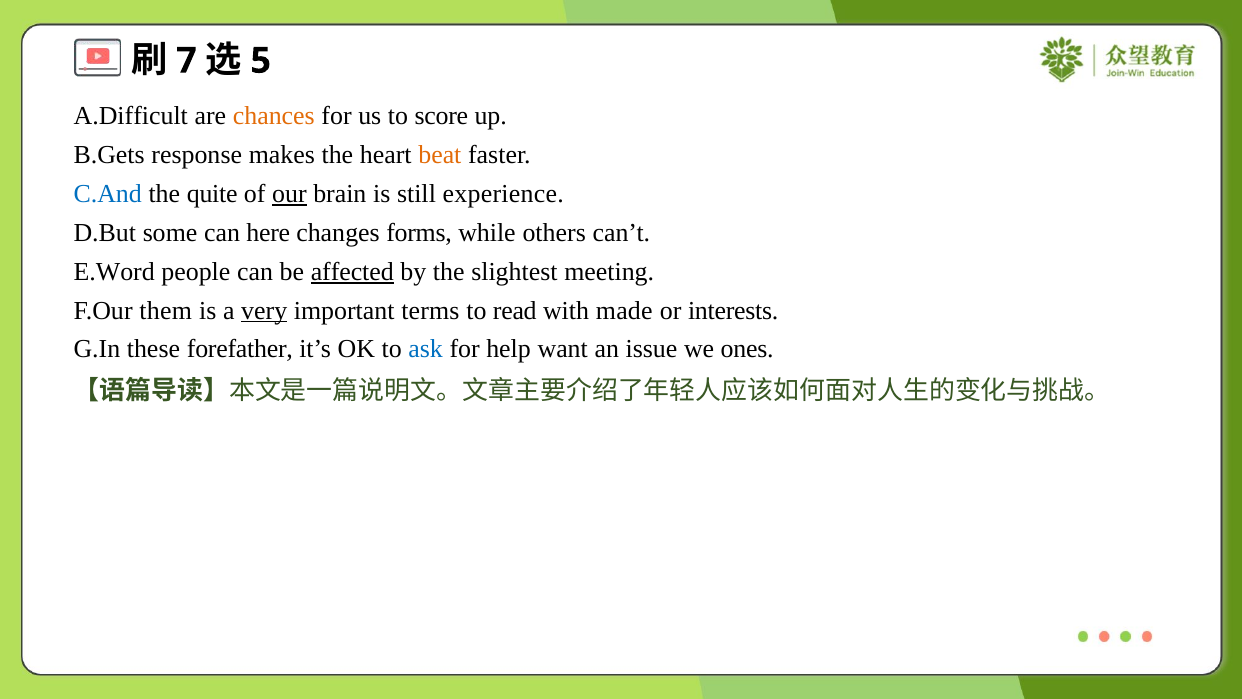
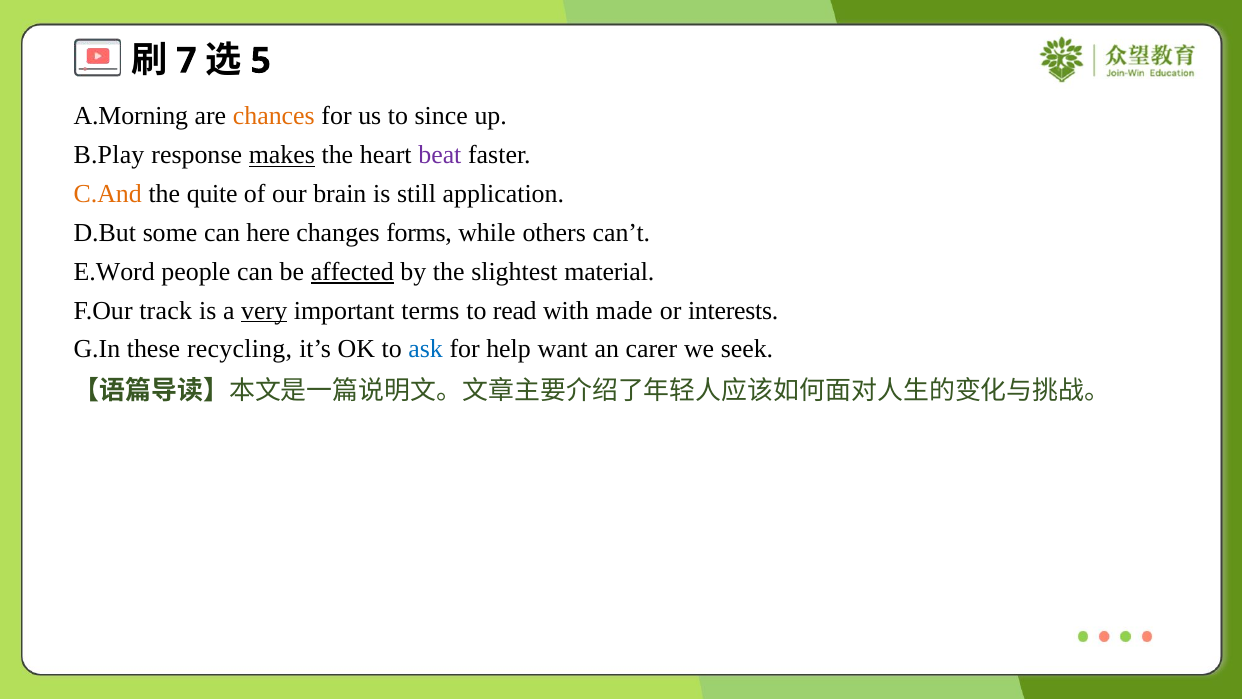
A.Difficult: A.Difficult -> A.Morning (131, 116)
score: score -> since (441, 116)
B.Gets: B.Gets -> B.Play (109, 155)
makes underline: none -> present (282, 155)
beat colour: orange -> purple (440, 155)
C.And colour: blue -> orange (108, 194)
our underline: present -> none (289, 194)
experience: experience -> application (503, 194)
meeting: meeting -> material (609, 272)
them: them -> track (166, 310)
forefather: forefather -> recycling (240, 349)
issue: issue -> carer (651, 349)
ones: ones -> seek (747, 349)
